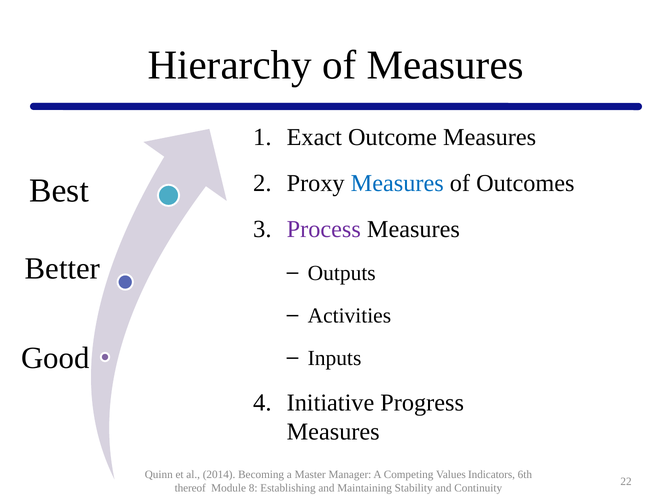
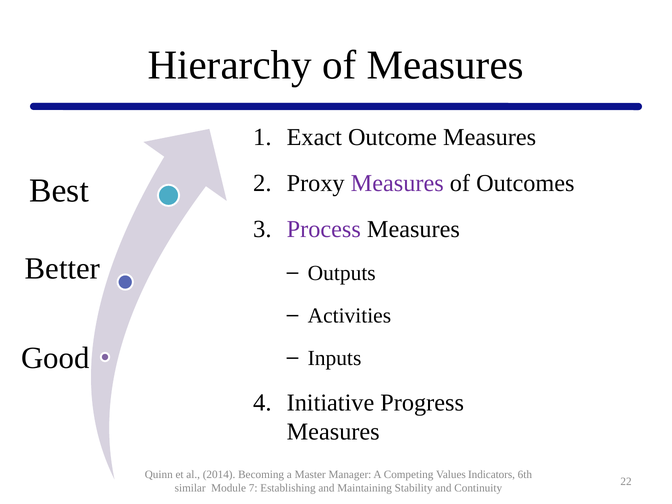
Measures colour: blue -> purple (397, 183)
thereof: thereof -> similar (190, 488)
8: 8 -> 7 (253, 488)
